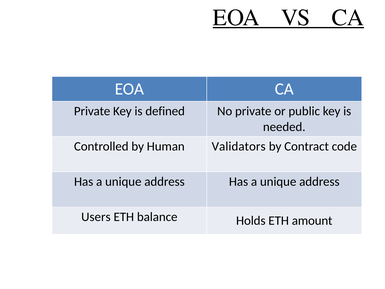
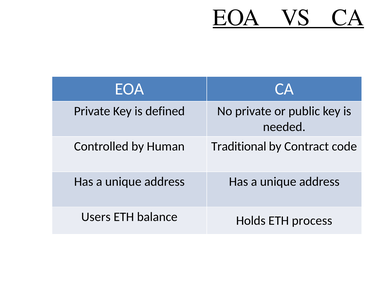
Validators: Validators -> Traditional (239, 146)
amount: amount -> process (312, 220)
